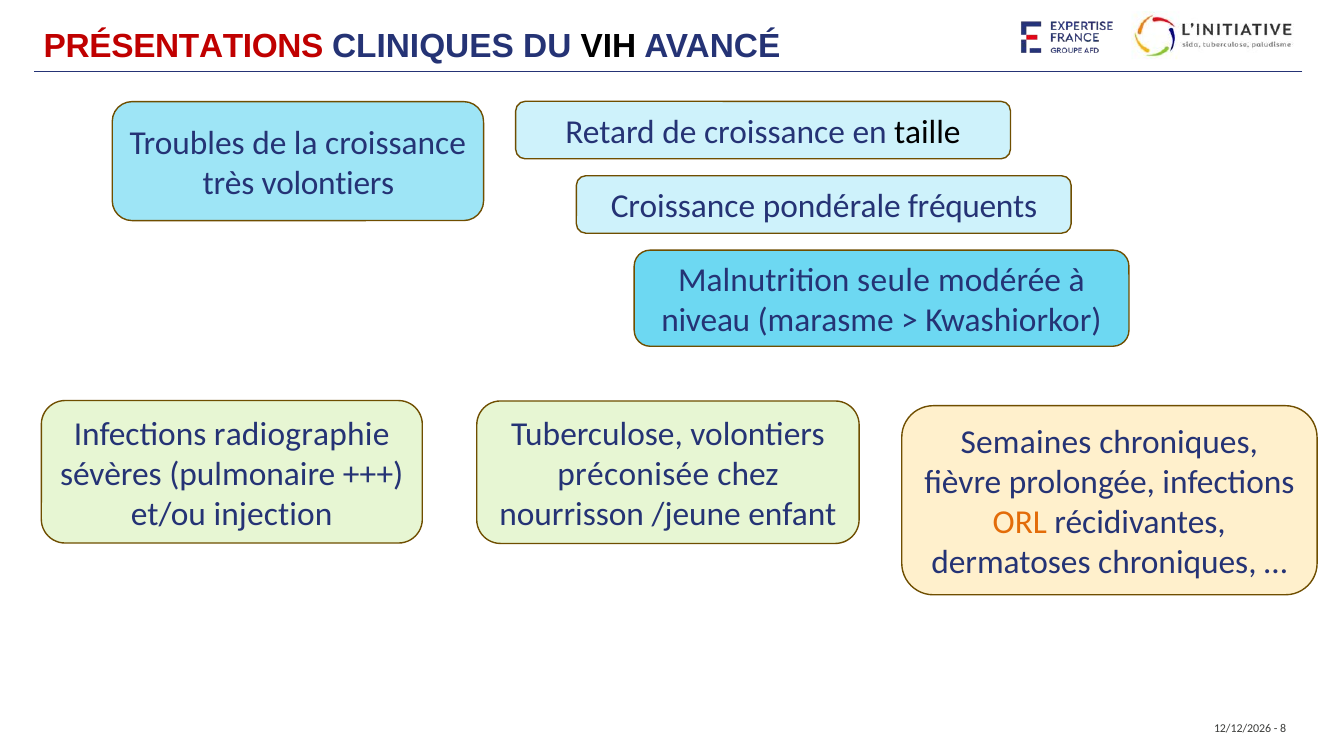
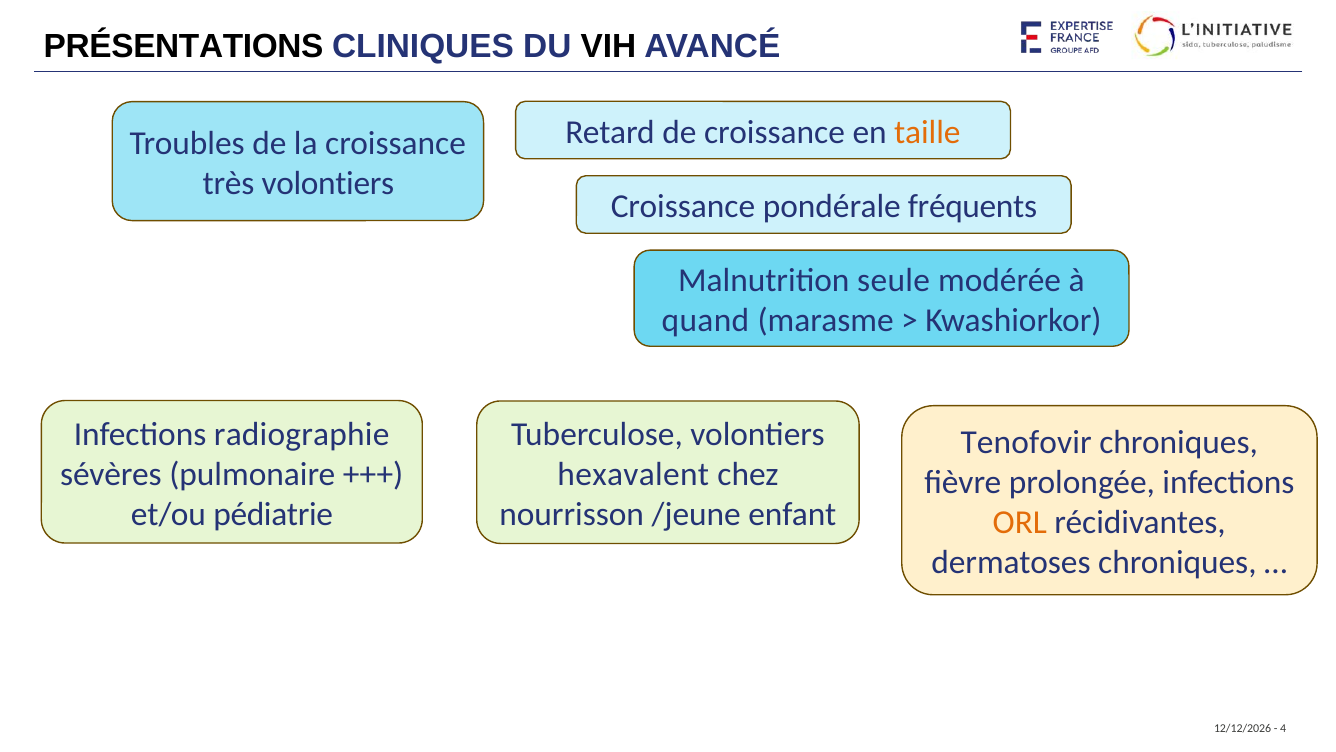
PRÉSENTATIONS colour: red -> black (184, 46)
taille colour: black -> orange (927, 132)
niveau: niveau -> quand (705, 320)
Semaines: Semaines -> Tenofovir (1026, 442)
préconisée: préconisée -> hexavalent (633, 474)
injection: injection -> pédiatrie (273, 514)
8: 8 -> 4 (1283, 728)
